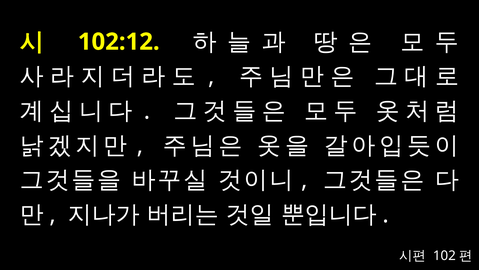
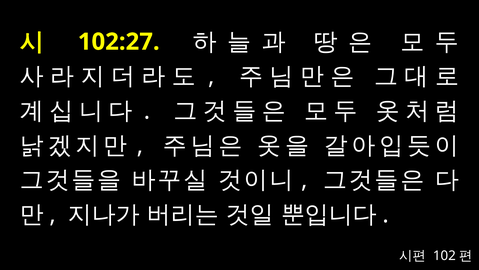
102:12: 102:12 -> 102:27 (119, 42)
